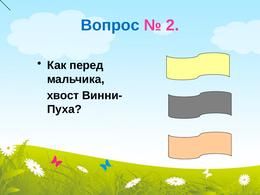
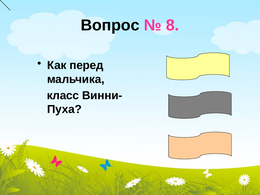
Вопрос colour: blue -> black (110, 25)
2: 2 -> 8 (173, 25)
хвост: хвост -> класс (63, 95)
